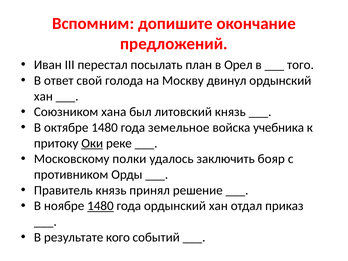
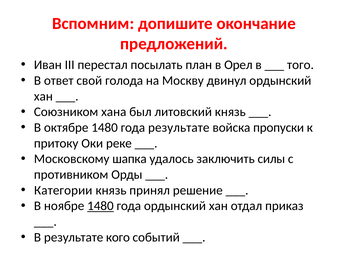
года земельное: земельное -> результате (179, 128)
учебника: учебника -> пропуски (279, 128)
Оки underline: present -> none (92, 143)
полки: полки -> шапка (129, 159)
бояр: бояр -> силы (271, 159)
Правитель: Правитель -> Категории (63, 190)
